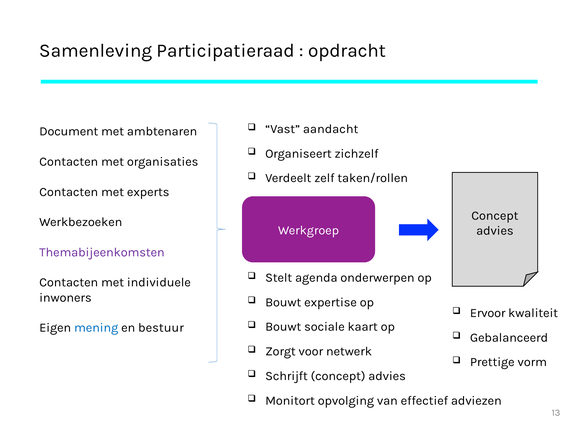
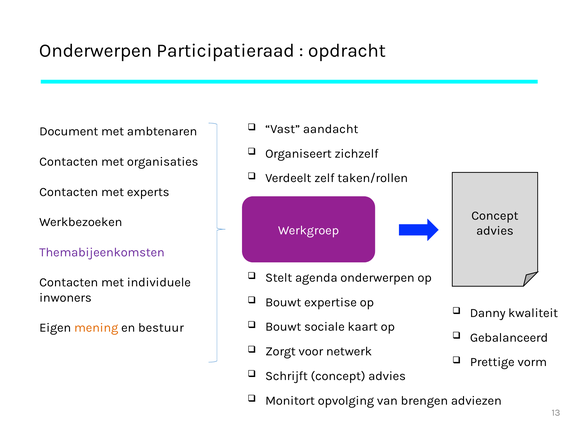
Samenleving: Samenleving -> Onderwerpen (96, 51)
Ervoor: Ervoor -> Danny (488, 313)
mening colour: blue -> orange (96, 327)
effectief: effectief -> brengen (424, 400)
